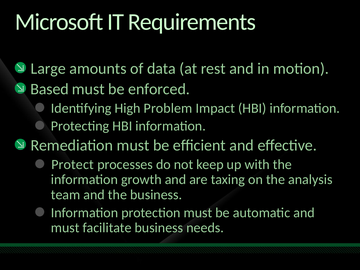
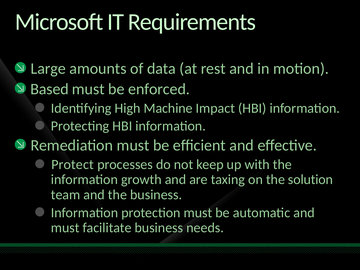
Problem: Problem -> Machine (168, 108)
analysis: analysis -> solution (310, 180)
